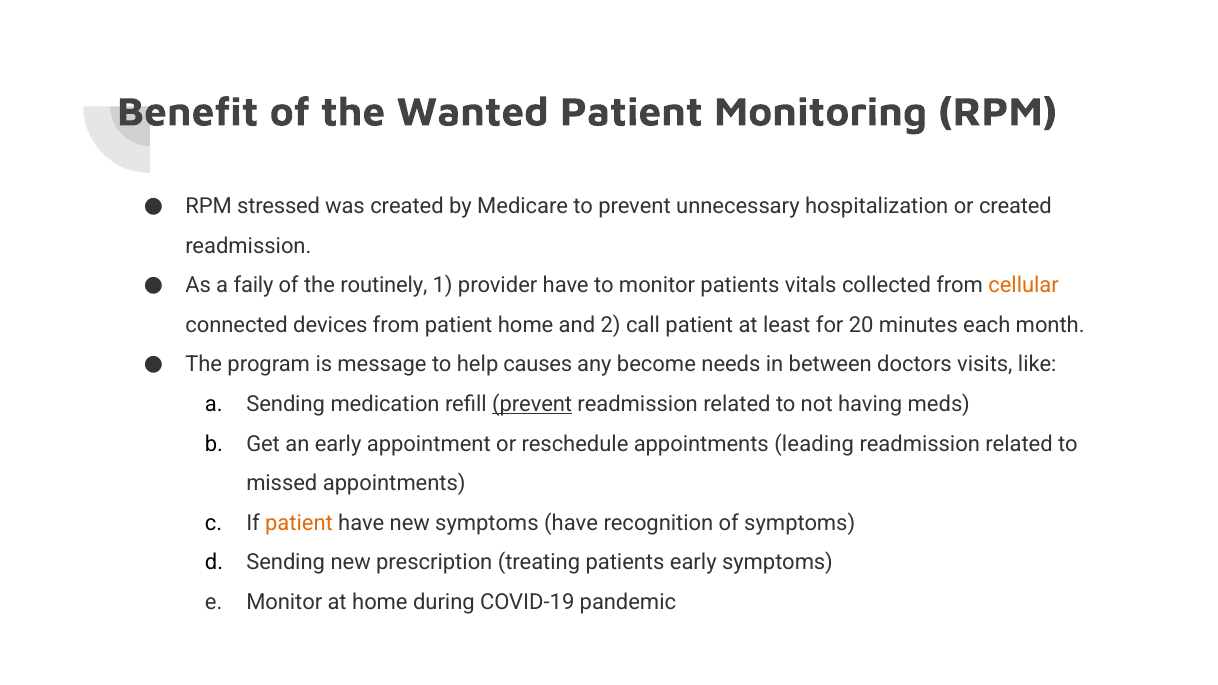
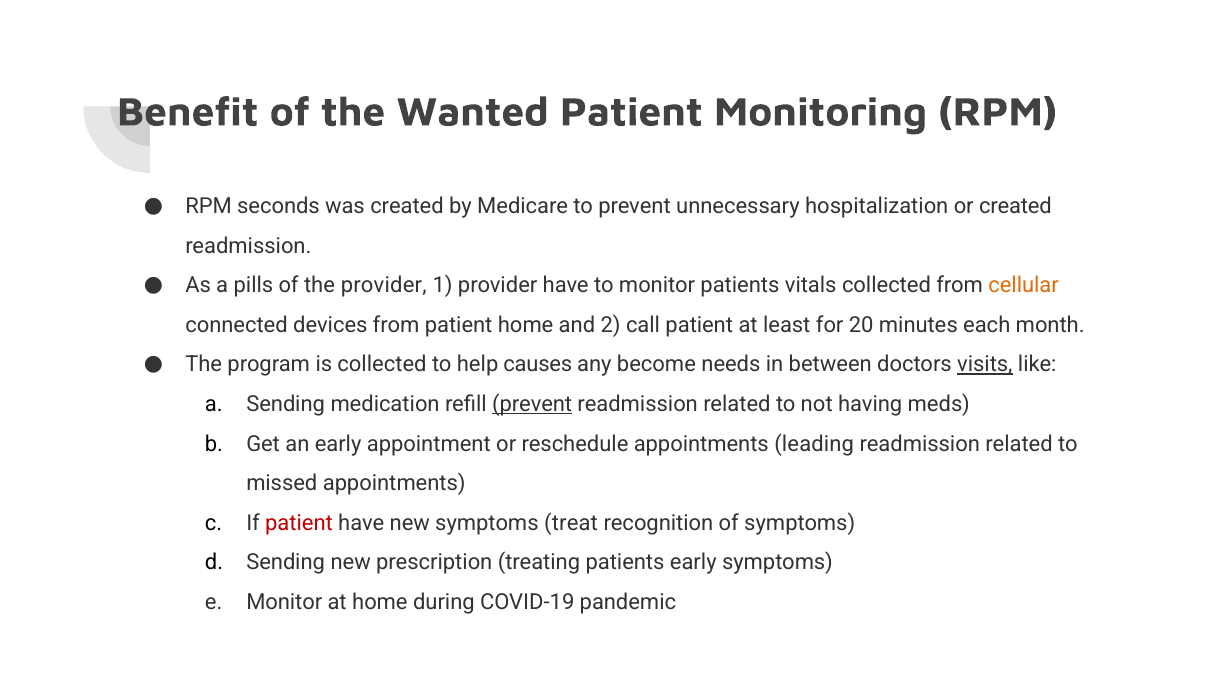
stressed: stressed -> seconds (279, 206)
faily: faily -> pills (253, 286)
the routinely: routinely -> provider (384, 286)
is message: message -> collected (382, 365)
visits underline: none -> present (985, 365)
patient colour: orange -> red (299, 523)
symptoms have: have -> treat (571, 523)
